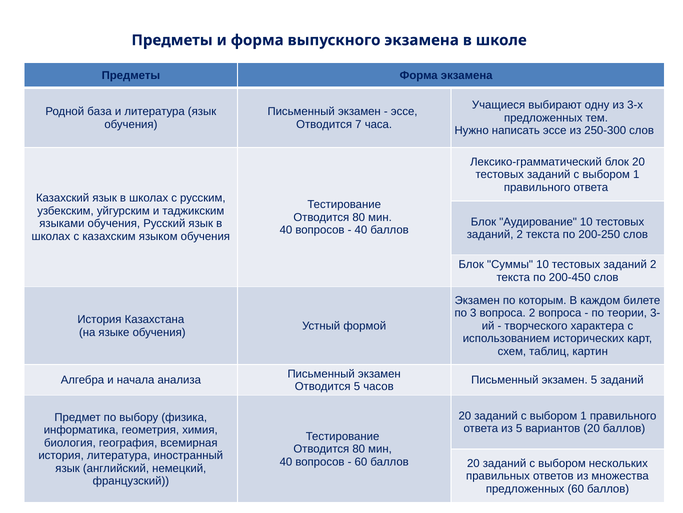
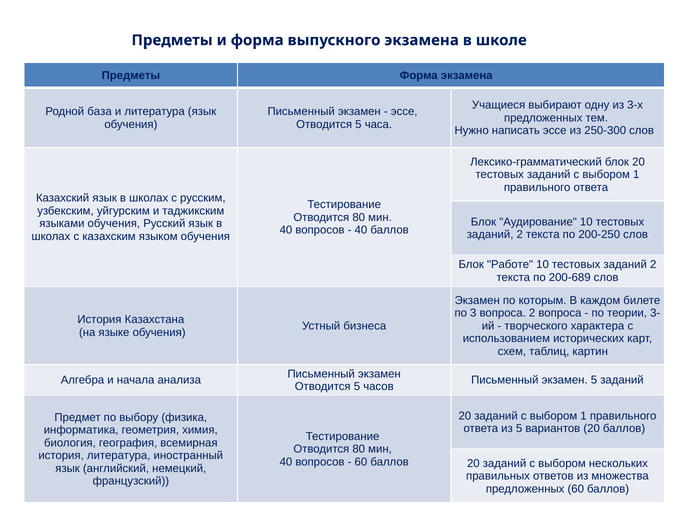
7: 7 -> 5 (358, 124)
Суммы: Суммы -> Работе (510, 264)
200-450: 200-450 -> 200-689 (570, 277)
формой: формой -> бизнеса (365, 325)
